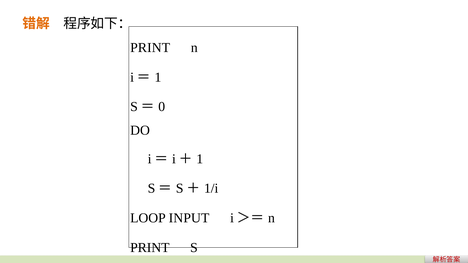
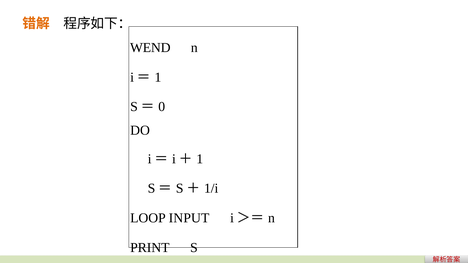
PRINT: PRINT -> WEND (150, 48)
